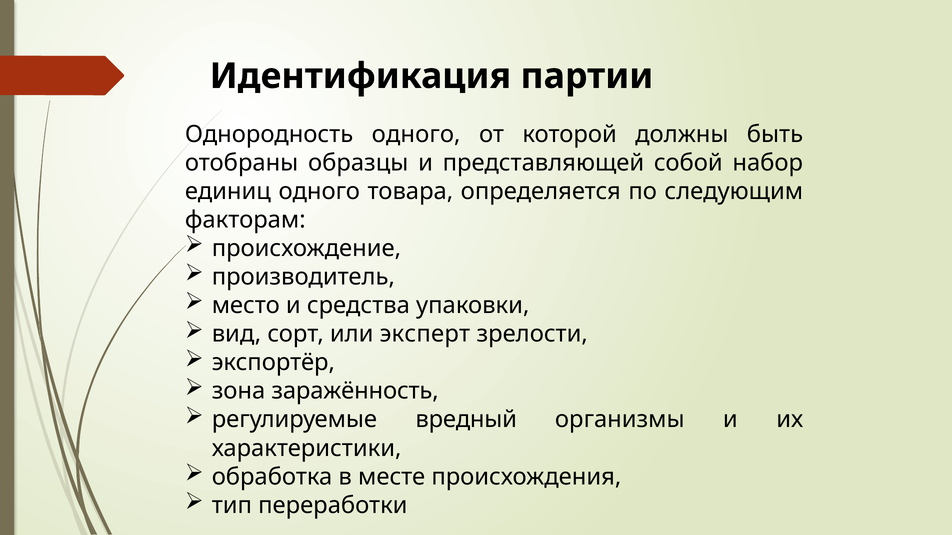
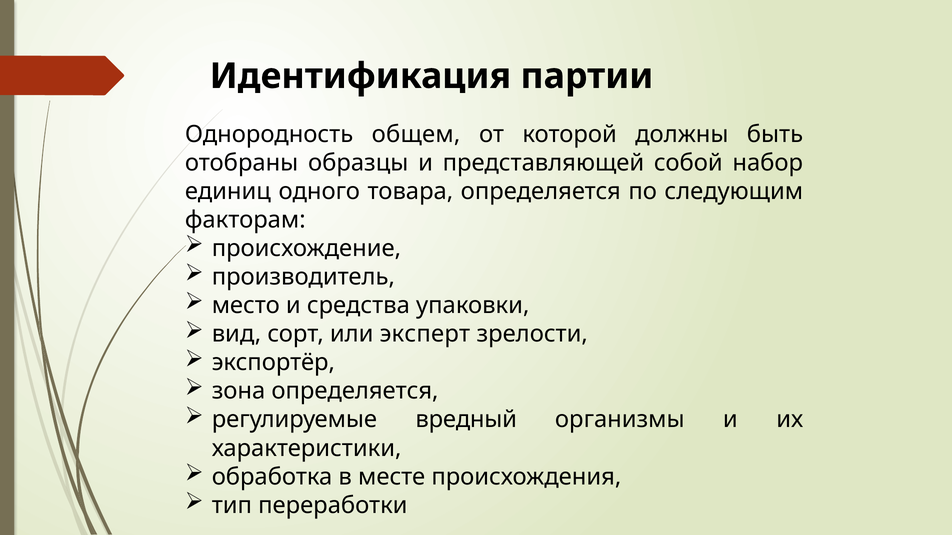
Однородность одного: одного -> общем (416, 134)
зона заражённость: заражённость -> определяется (355, 391)
